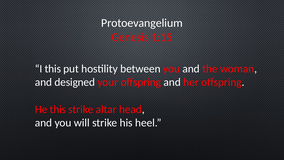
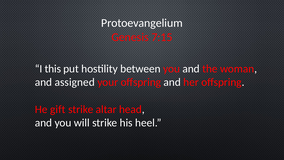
1:15: 1:15 -> 7:15 (162, 37)
designed: designed -> assigned (75, 82)
He this: this -> gift (58, 109)
